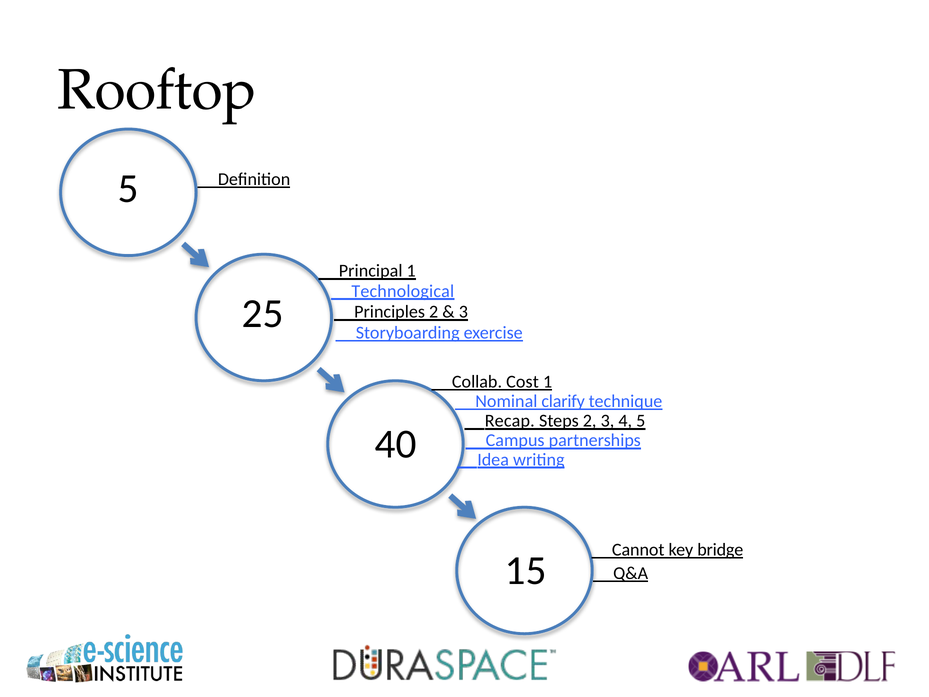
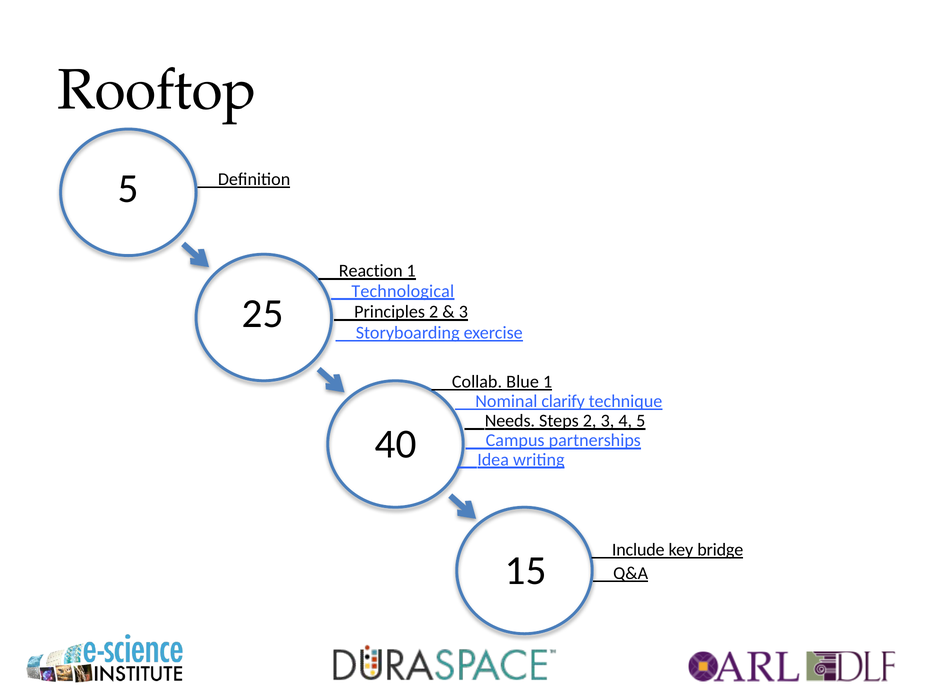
Principal: Principal -> Reaction (371, 271)
Cost: Cost -> Blue (523, 382)
Recap: Recap -> Needs (510, 421)
Cannot: Cannot -> Include (638, 550)
